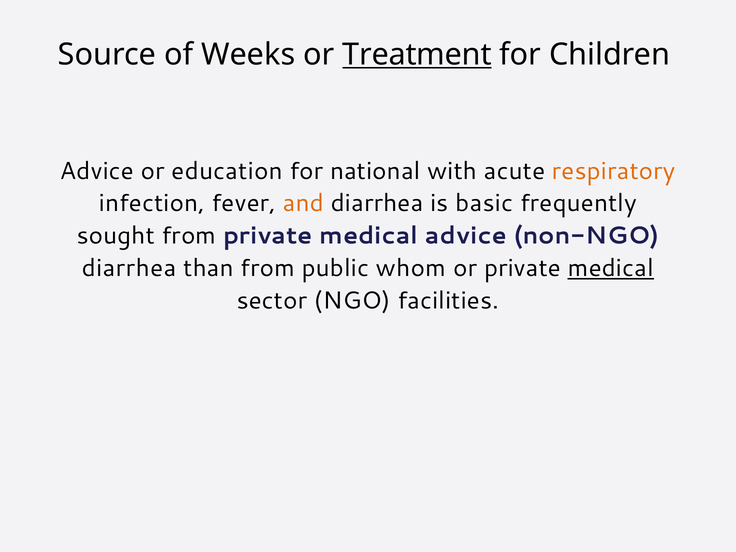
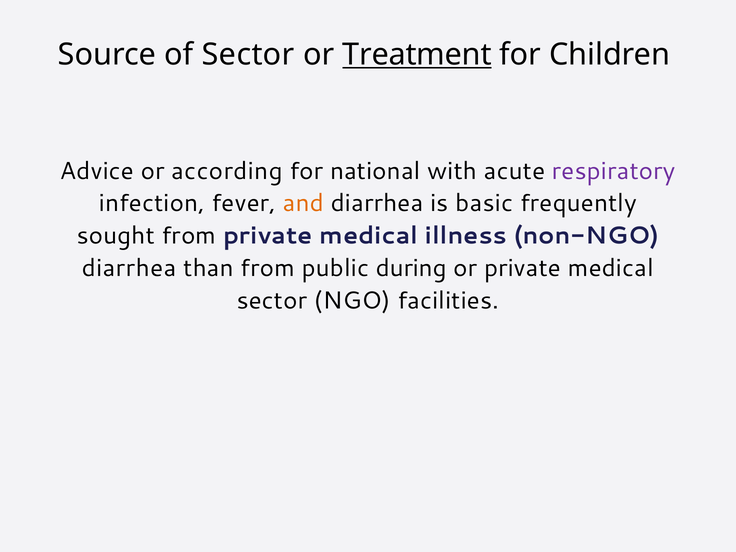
of Weeks: Weeks -> Sector (248, 55)
education: education -> according (227, 171)
respiratory colour: orange -> purple (614, 171)
medical advice: advice -> illness (466, 236)
whom: whom -> during (411, 268)
medical underline: present -> none (611, 268)
